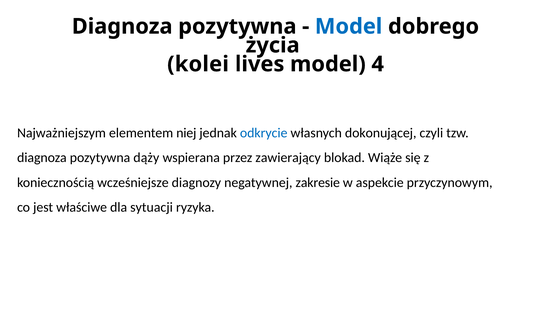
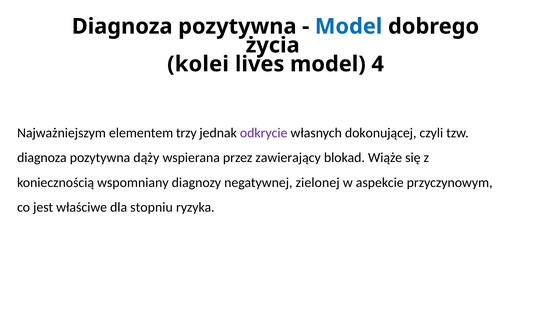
niej: niej -> trzy (186, 133)
odkrycie colour: blue -> purple (264, 133)
wcześniejsze: wcześniejsze -> wspomniany (133, 182)
zakresie: zakresie -> zielonej (318, 182)
sytuacji: sytuacji -> stopniu (152, 207)
